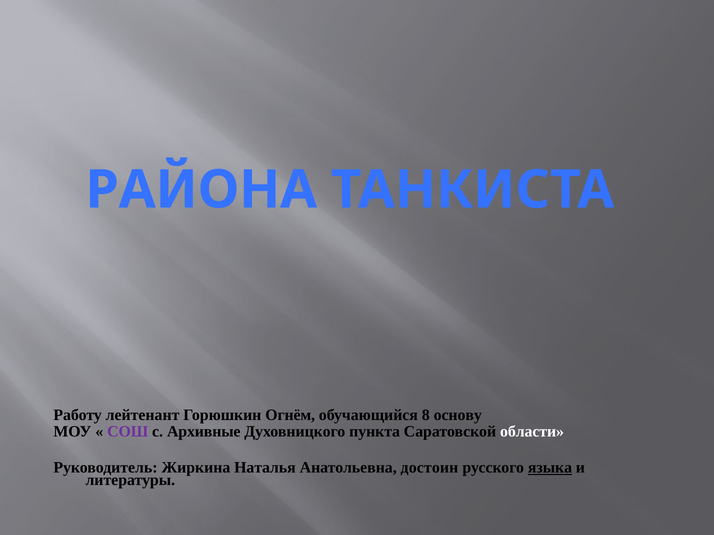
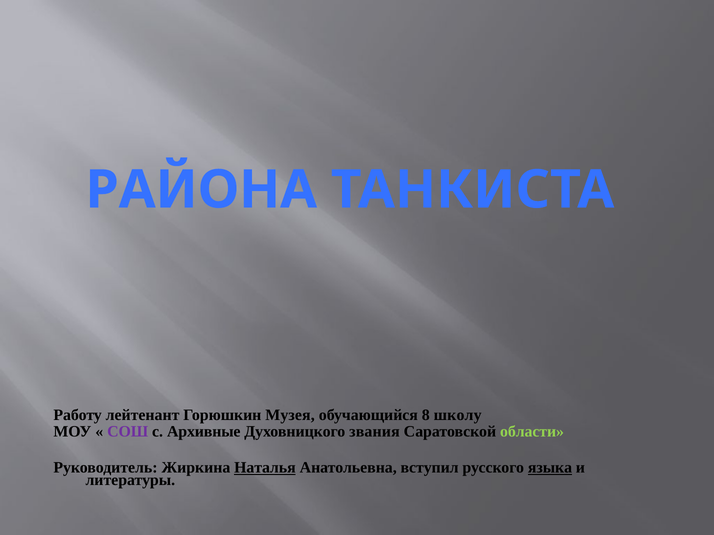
Огнём: Огнём -> Музея (290, 415)
основу: основу -> школу (458, 415)
пункта: пункта -> звания (374, 432)
области colour: white -> light green (532, 432)
Наталья underline: none -> present (265, 468)
достоин: достоин -> вступил (430, 468)
